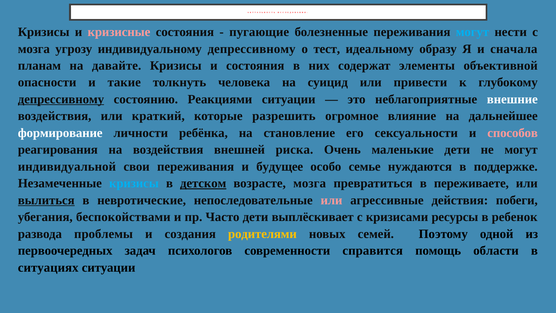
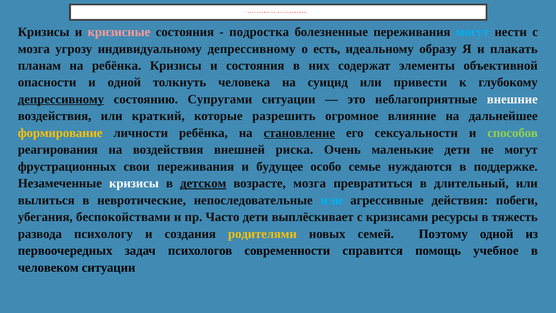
пугающие: пугающие -> подростка (259, 32)
тест: тест -> есть (327, 49)
сначала: сначала -> плакать (514, 49)
на давайте: давайте -> ребёнка (117, 66)
и такие: такие -> одной (124, 82)
Реакциями: Реакциями -> Супругами (220, 99)
формирование colour: white -> yellow (60, 133)
становление underline: none -> present (299, 133)
способов colour: pink -> light green (513, 133)
индивидуальной: индивидуальной -> фрустрационных (67, 166)
кризисы colour: light blue -> white (134, 183)
переживаете: переживаете -> длительный (471, 183)
вылиться underline: present -> none (46, 200)
или colour: pink -> light blue (332, 200)
ребенок: ребенок -> тяжесть (515, 217)
проблемы: проблемы -> психологу (104, 234)
области: области -> учебное (496, 250)
ситуациях: ситуациях -> человеком (48, 267)
